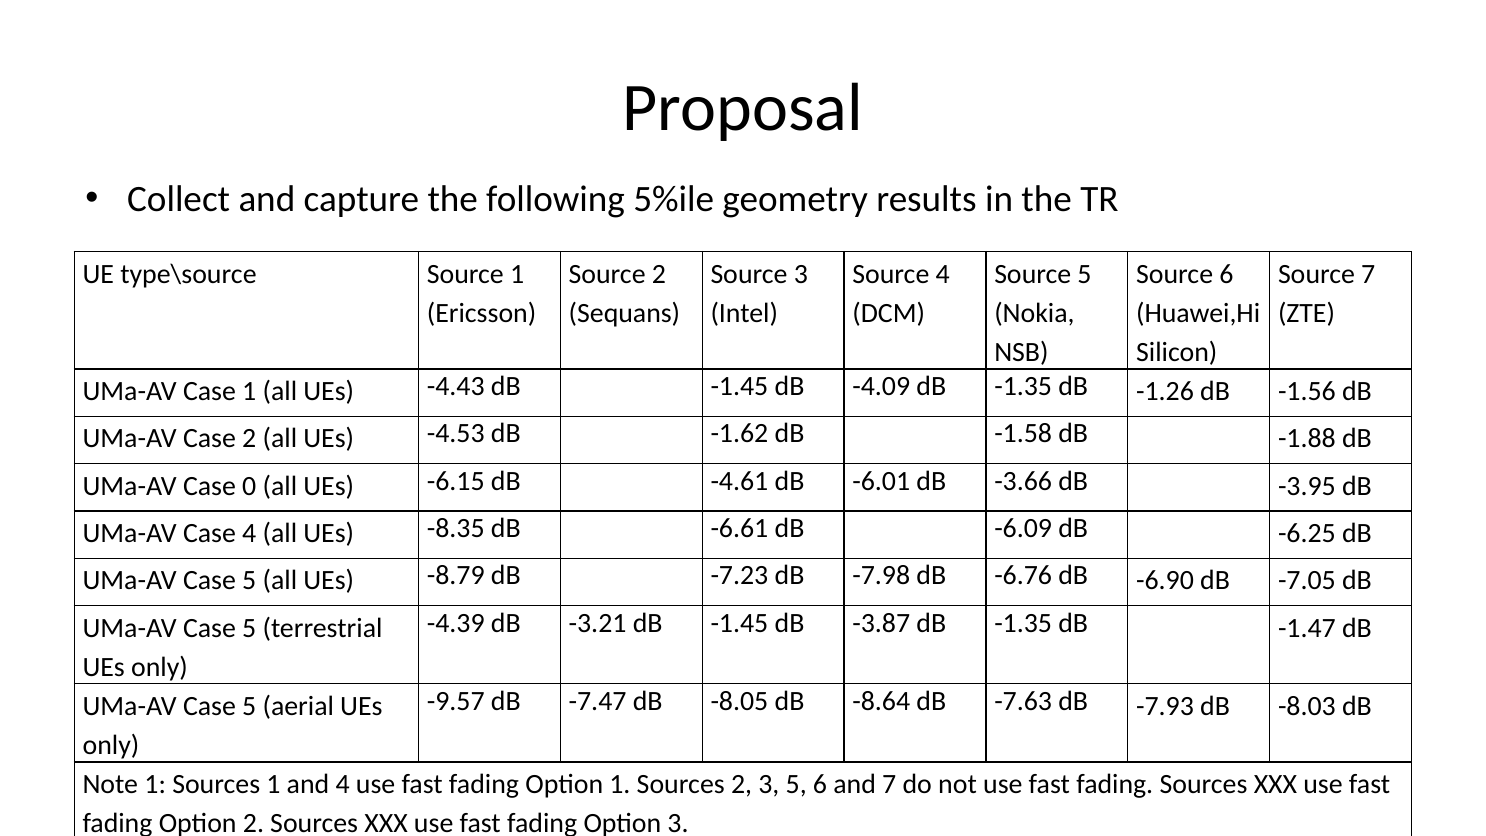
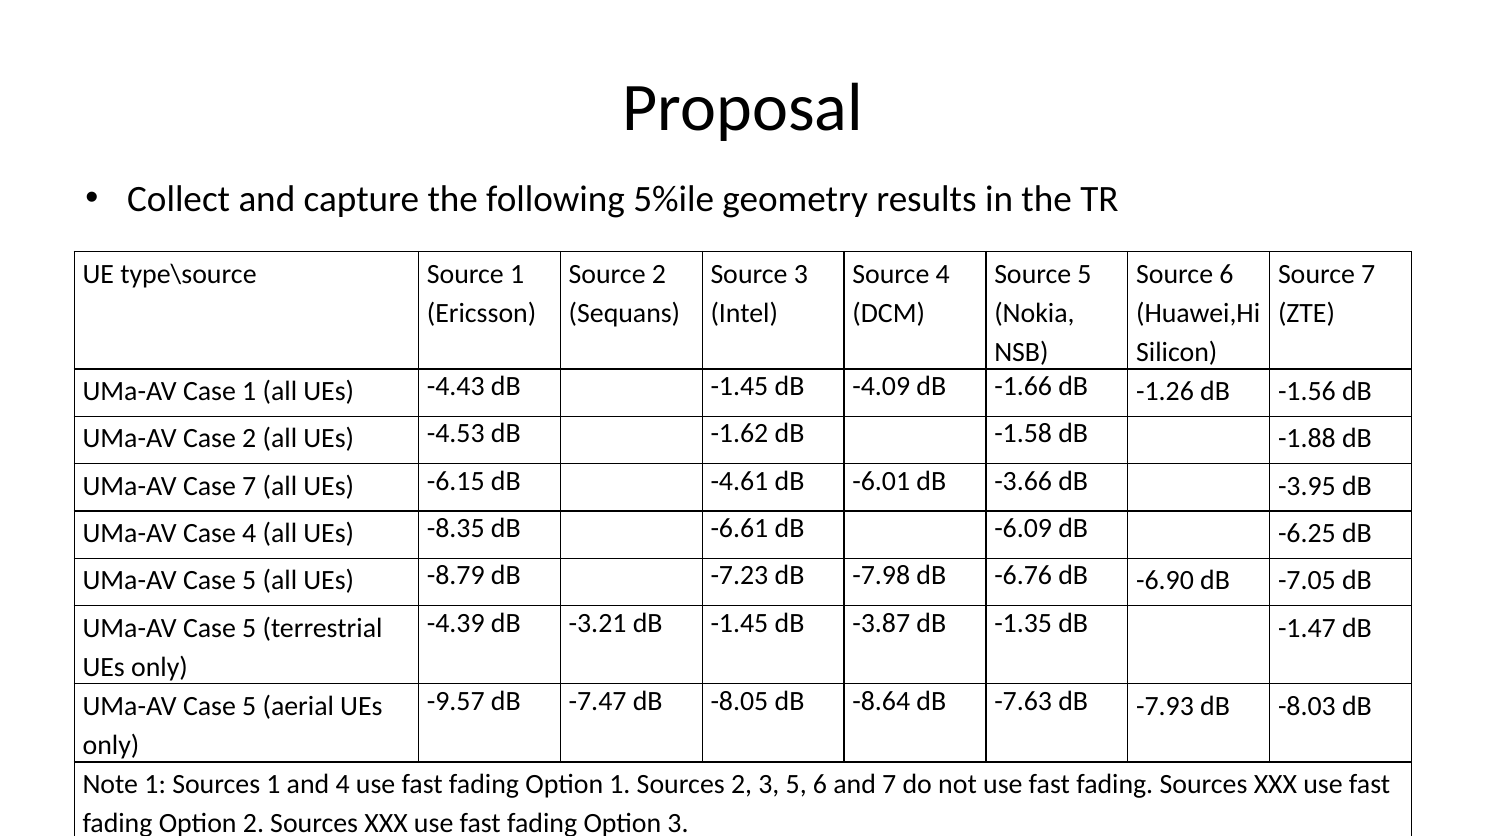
-4.09 dB -1.35: -1.35 -> -1.66 (1023, 386)
Case 0: 0 -> 7 (249, 486)
